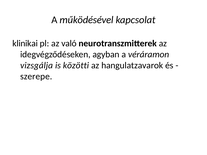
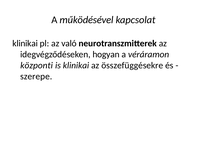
agyban: agyban -> hogyan (106, 54)
vizsgálja: vizsgálja -> központi (37, 66)
is közötti: közötti -> klinikai (76, 66)
hangulatzavarok: hangulatzavarok -> összefüggésekre (132, 66)
